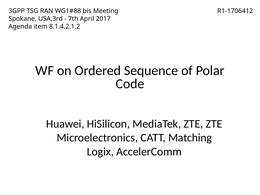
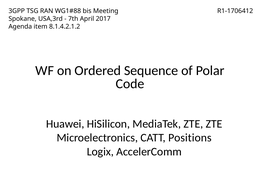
Matching: Matching -> Positions (190, 138)
